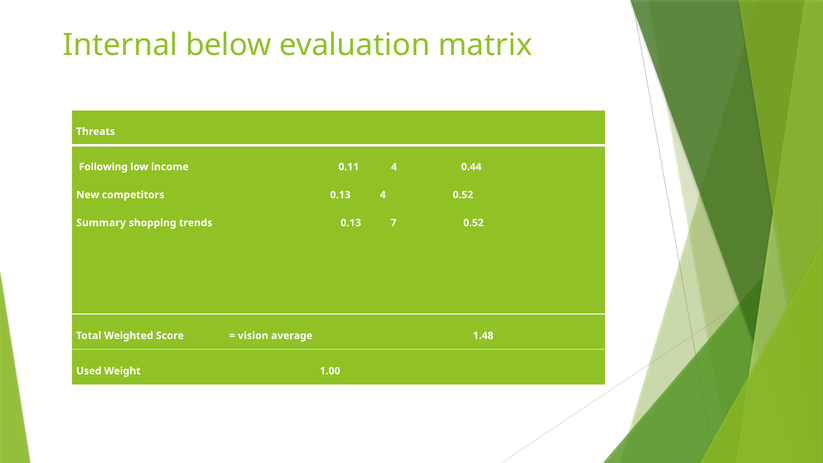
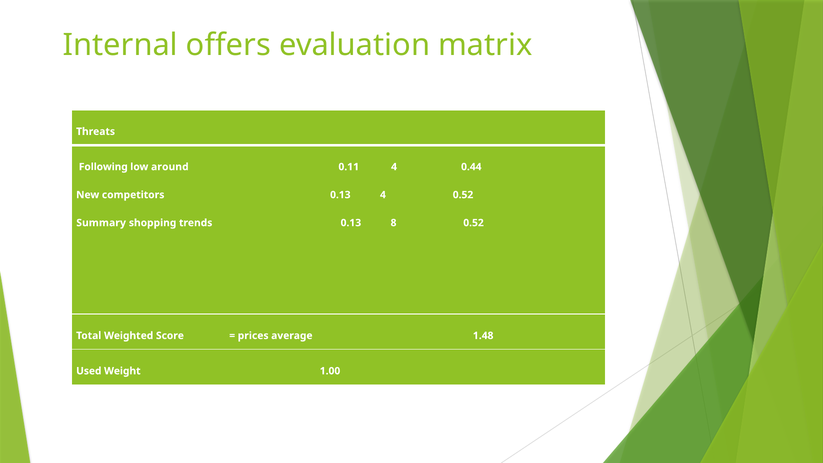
below: below -> offers (228, 45)
income: income -> around (170, 167)
7: 7 -> 8 (394, 223)
vision: vision -> prices (253, 336)
